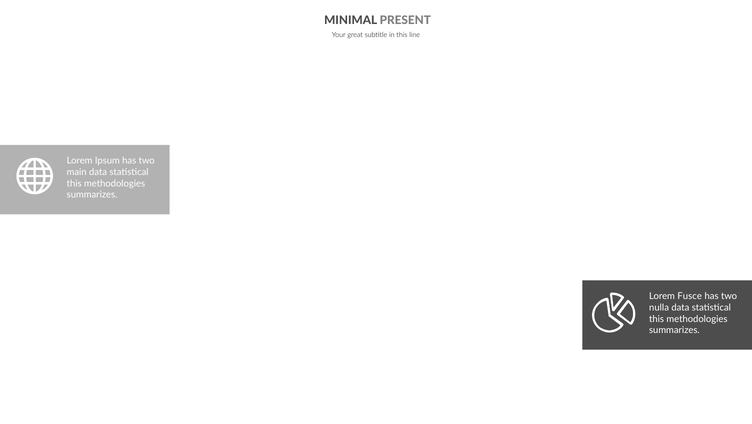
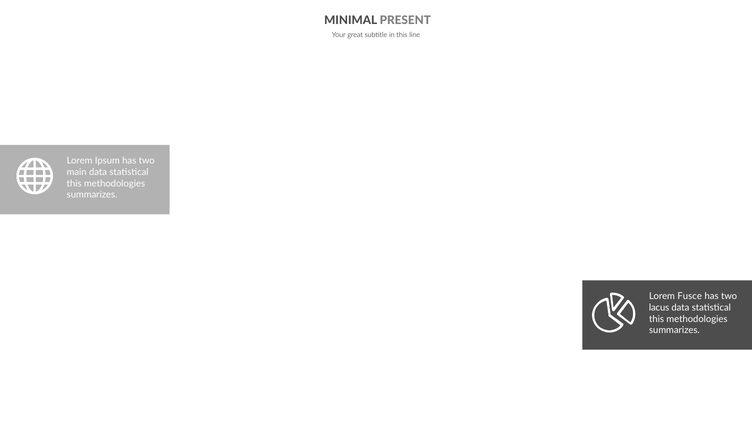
nulla: nulla -> lacus (659, 308)
